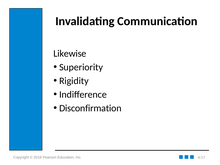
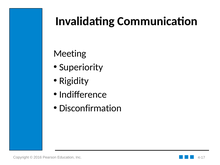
Likewise: Likewise -> Meeting (70, 53)
